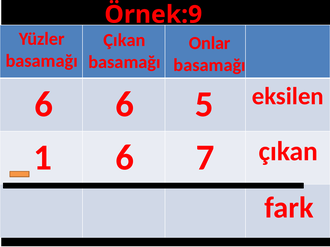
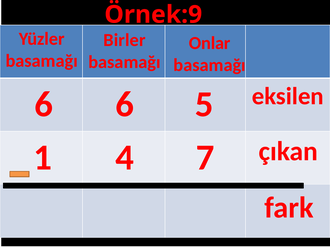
Çıkan: Çıkan -> Birler (124, 40)
1 6: 6 -> 4 (125, 158)
